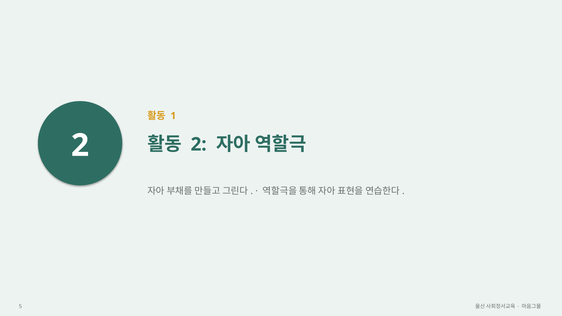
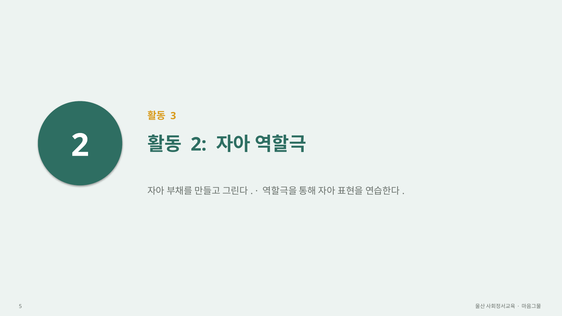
1: 1 -> 3 (173, 116)
